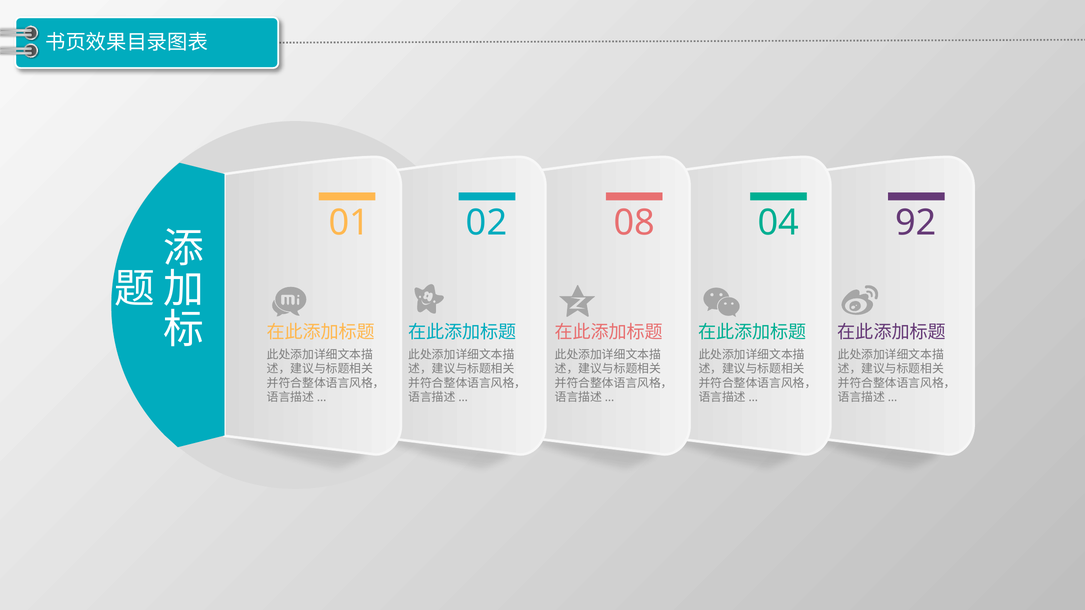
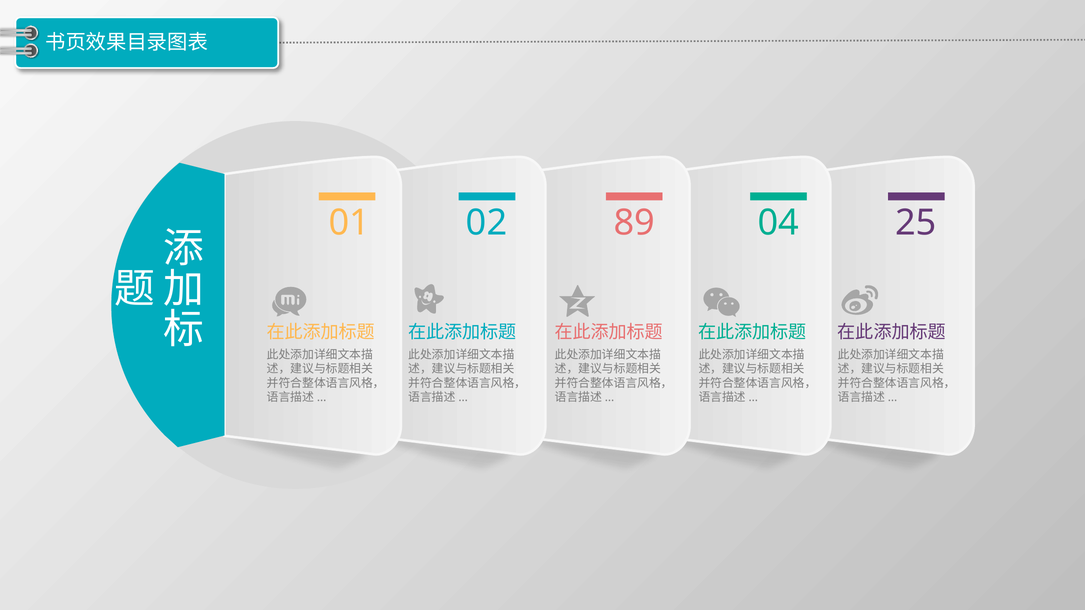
08: 08 -> 89 (634, 223)
92: 92 -> 25 (916, 223)
